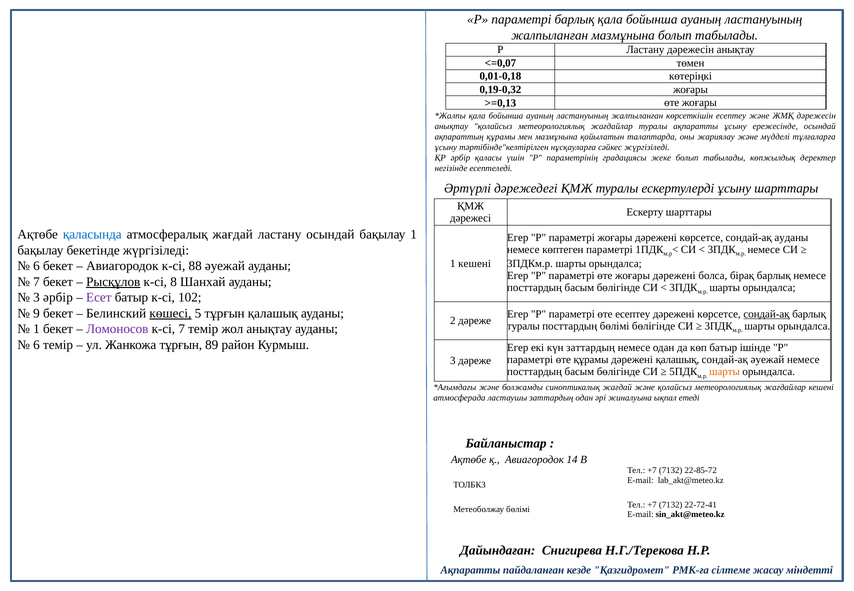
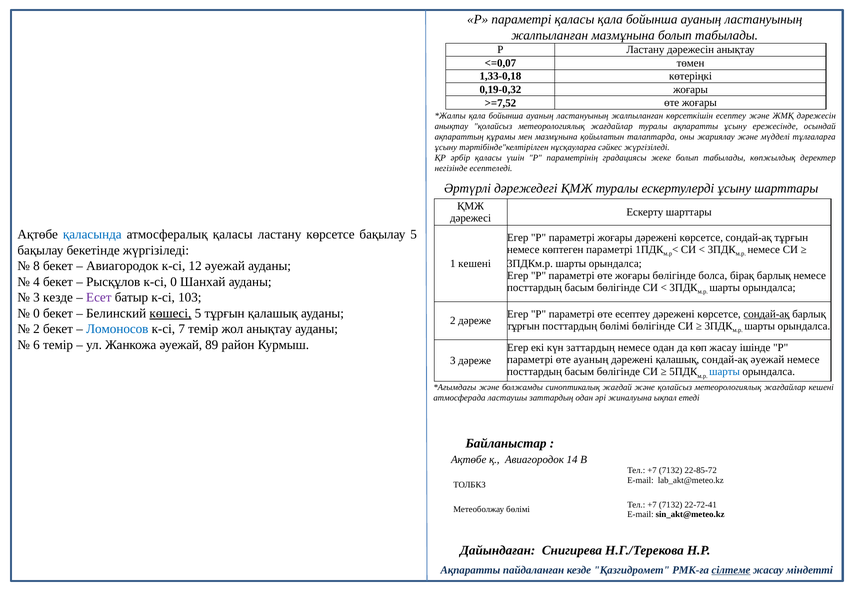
параметрі барлық: барлық -> қаласы (575, 19)
0,01-0,18: 0,01-0,18 -> 1,33-0,18 (500, 76)
>=0,13: >=0,13 -> >=7,52 (500, 103)
атмосфералық жағдай: жағдай -> қаласы (233, 235)
ластану осындай: осындай -> көрсетсе (330, 235)
бақылау 1: 1 -> 5 (414, 235)
сондай-ақ ауданы: ауданы -> тұрғын (791, 238)
6: 6 -> 8 (37, 266)
88: 88 -> 12 (195, 266)
өте жоғары дәрежені: дәрежені -> бөлігінде (674, 276)
7: 7 -> 4 (37, 282)
Рысқұлов underline: present -> none (113, 282)
к-сі 8: 8 -> 0 (174, 282)
3 әрбір: әрбір -> кезде (58, 298)
102: 102 -> 103 (190, 298)
9: 9 -> 0 (37, 314)
туралы: туралы -> тұрғын (523, 326)
1: 1 -> 2 (37, 329)
Ломоносов colour: purple -> blue (117, 329)
Жанкожа тұрғын: тұрғын -> әуежай (181, 345)
көп батыр: батыр -> жасау (723, 348)
өте құрамы: құрамы -> ауаның (591, 360)
шарты colour: orange -> blue (725, 372)
сілтеме underline: none -> present (731, 570)
